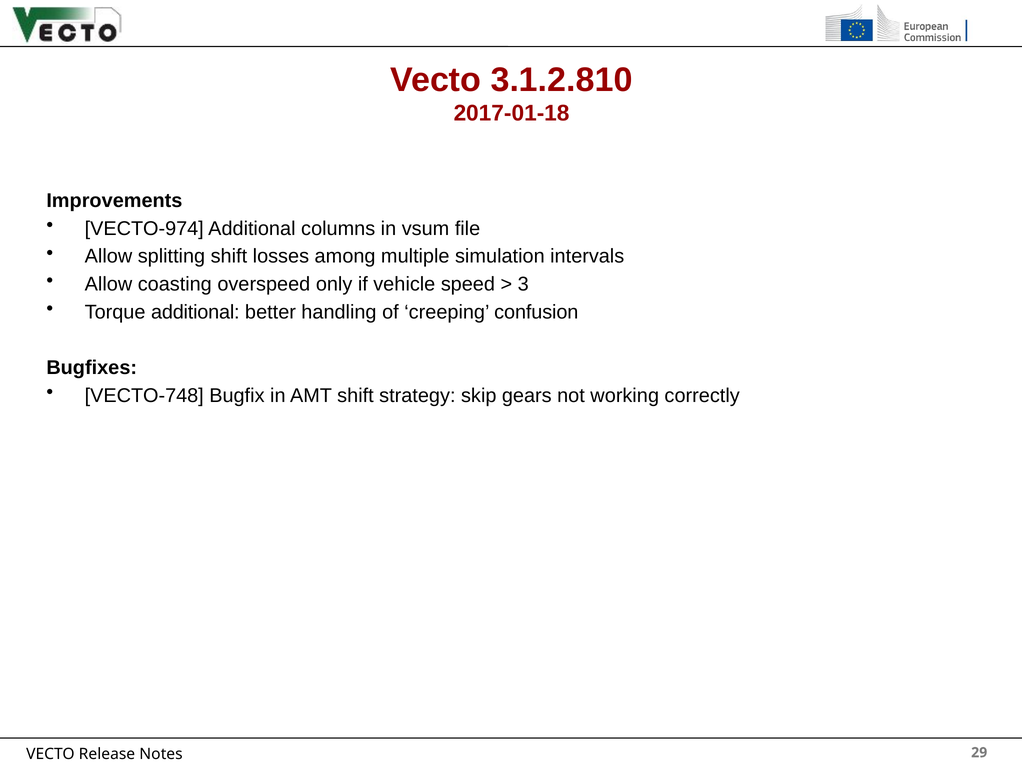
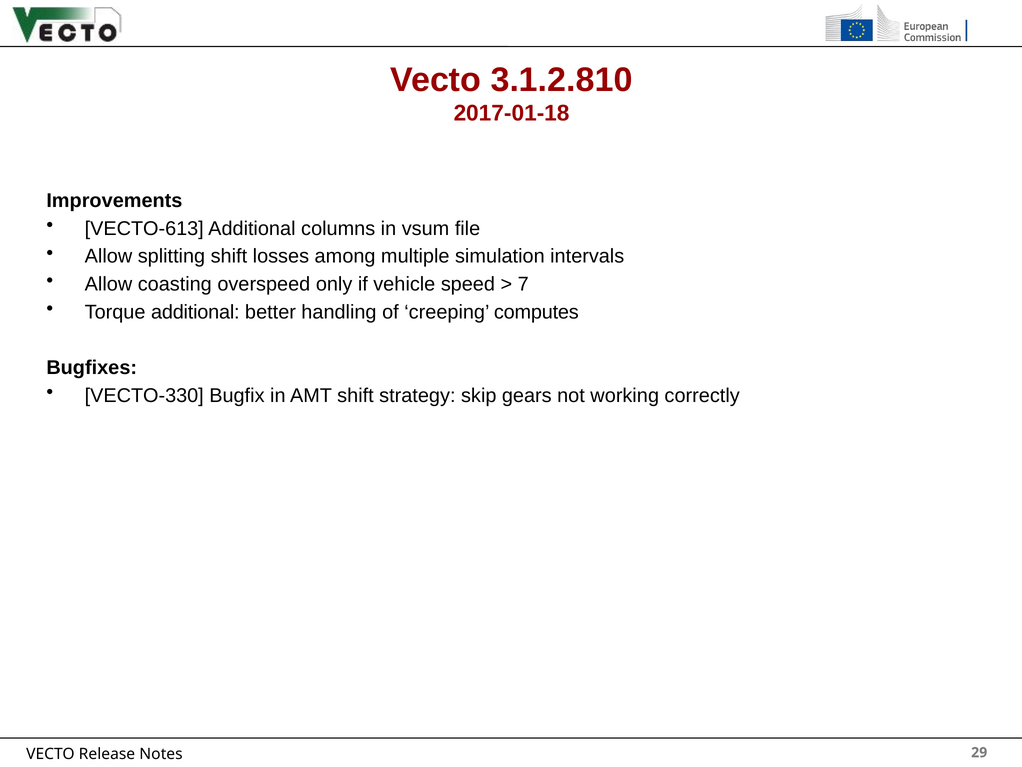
VECTO-974: VECTO-974 -> VECTO-613 (144, 228)
3: 3 -> 7 (523, 284)
confusion: confusion -> computes (536, 312)
VECTO-748: VECTO-748 -> VECTO-330 (144, 395)
